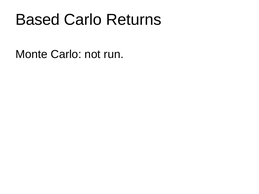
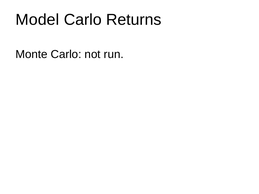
Based: Based -> Model (37, 20)
